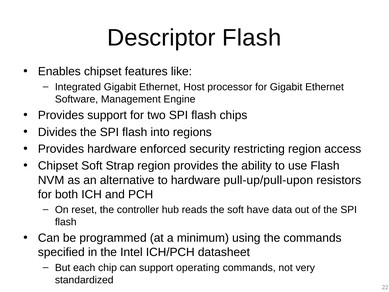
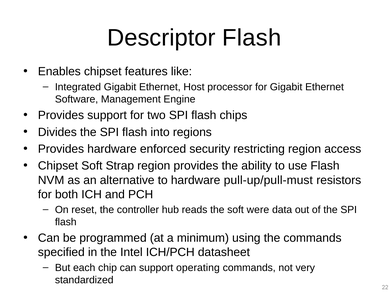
pull-up/pull-upon: pull-up/pull-upon -> pull-up/pull-must (268, 180)
have: have -> were (258, 210)
